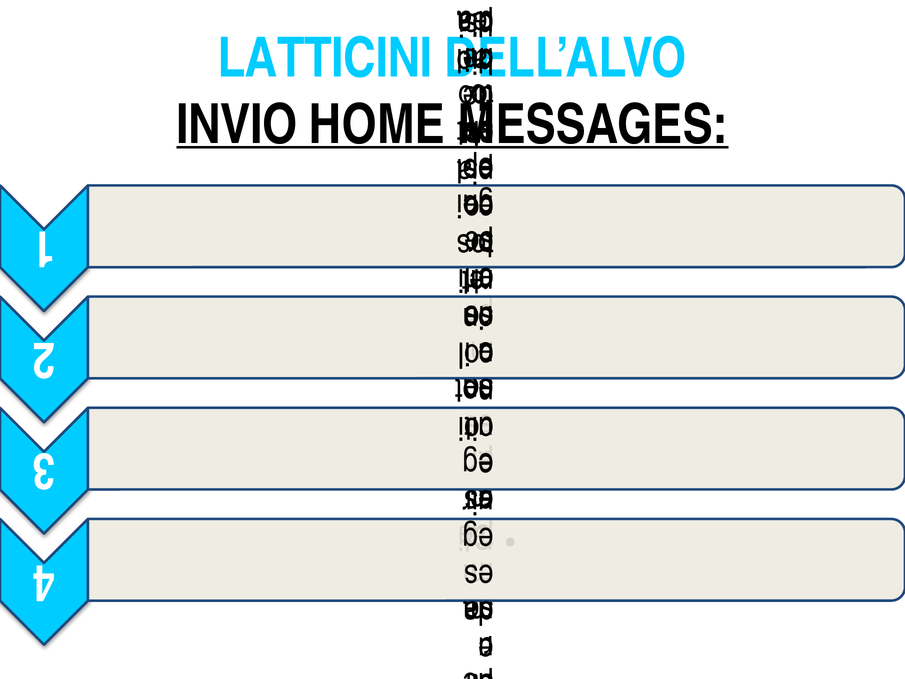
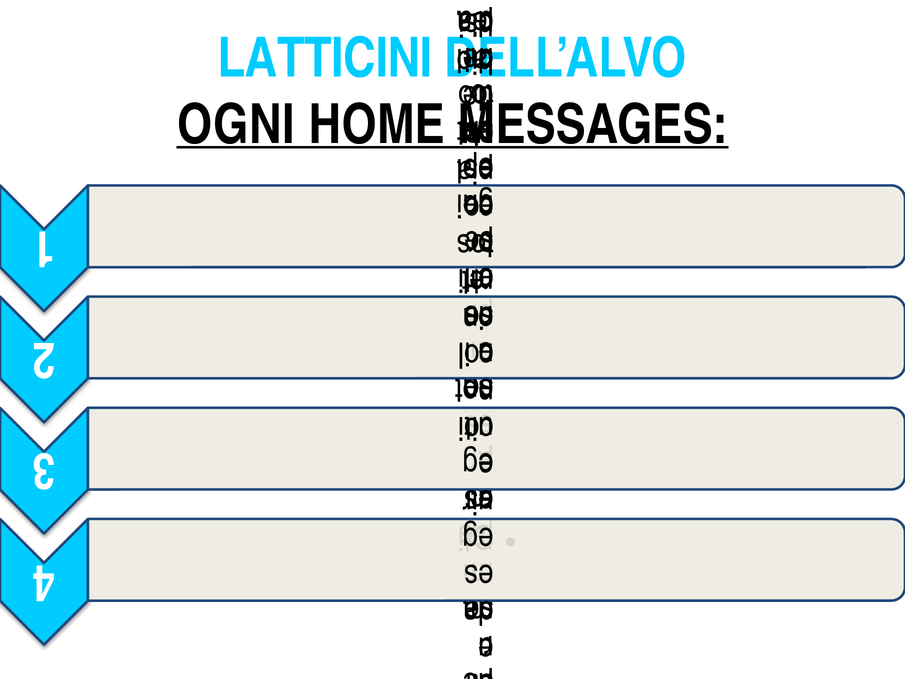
INVIO: INVIO -> OGNI (236, 125)
